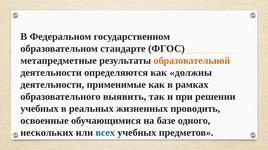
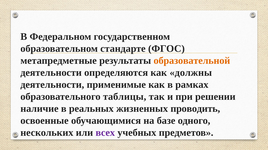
выявить: выявить -> таблицы (125, 97)
учебных: учебных -> наличие (39, 109)
всех colour: blue -> purple (105, 133)
